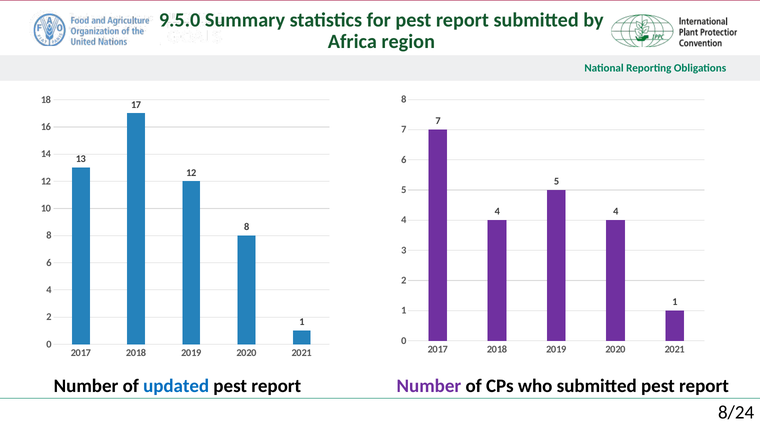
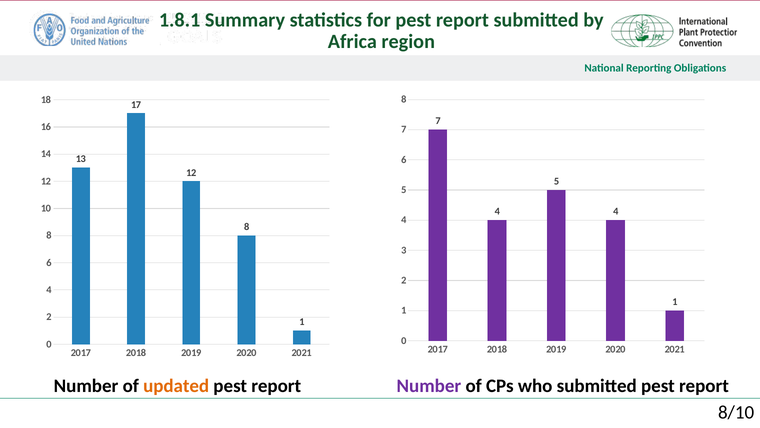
9.5.0: 9.5.0 -> 1.8.1 (180, 20)
updated colour: blue -> orange (176, 385)
8/24: 8/24 -> 8/10 (736, 412)
